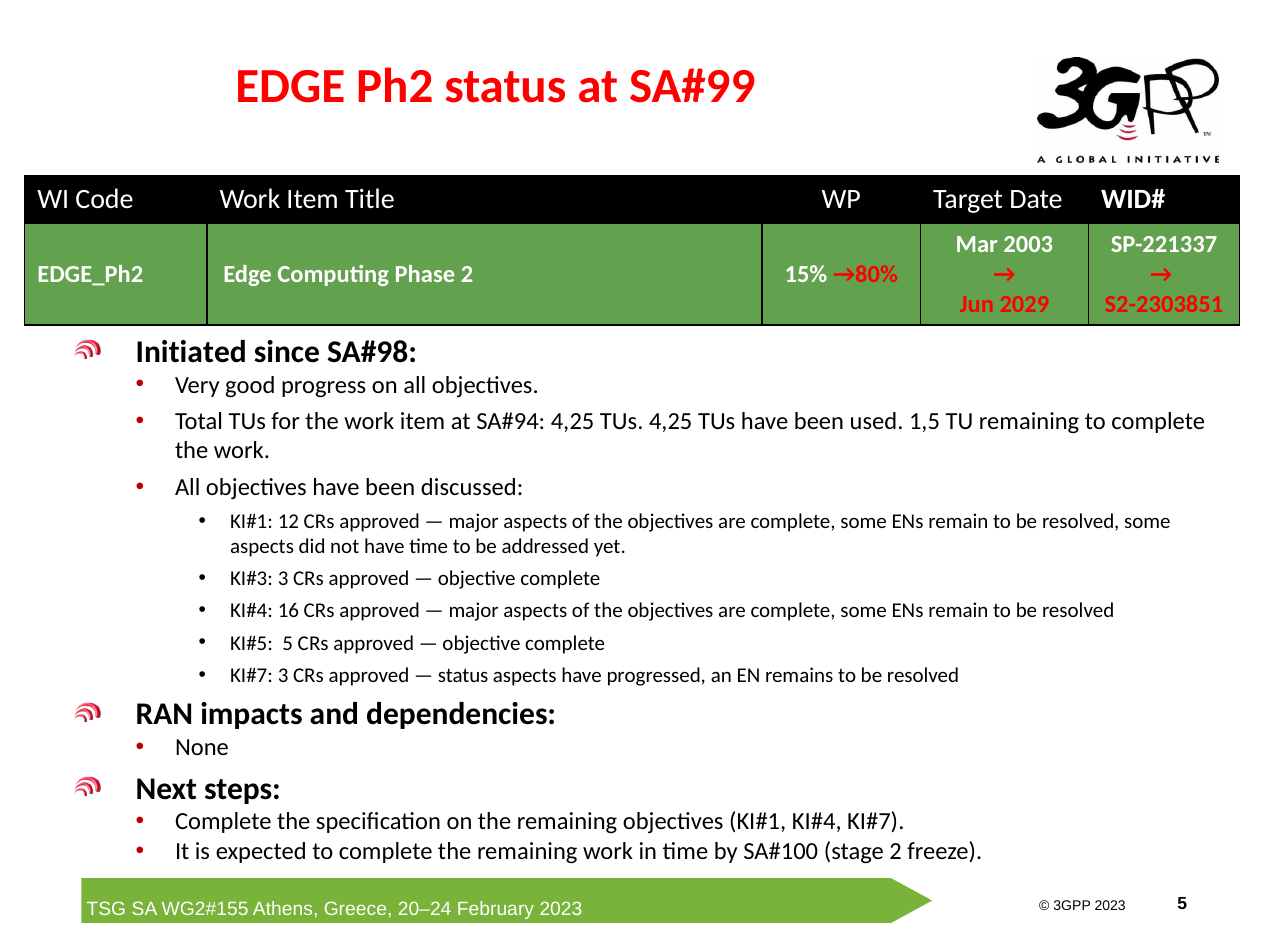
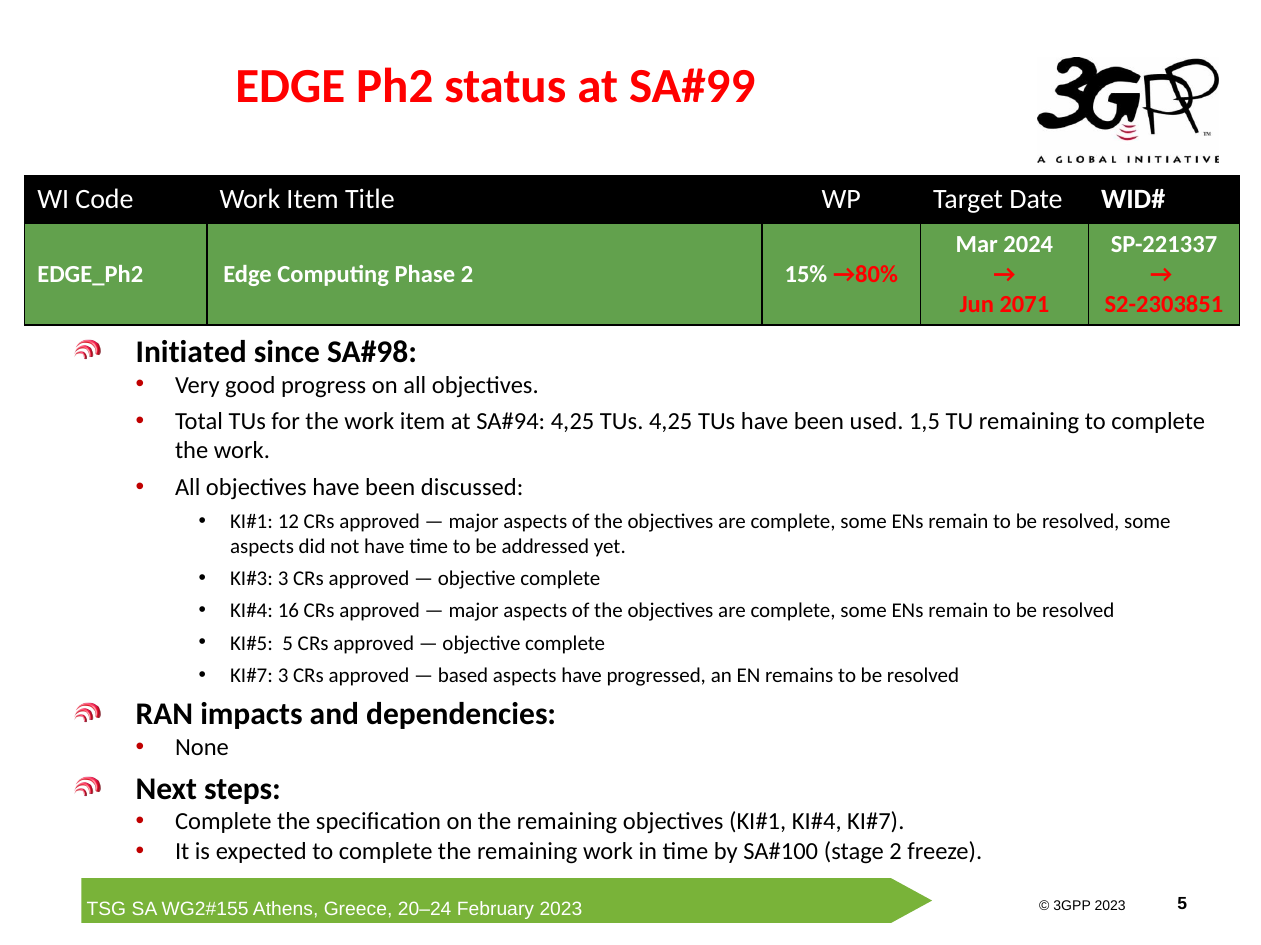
2003: 2003 -> 2024 (1028, 245)
2029: 2029 -> 2071 (1024, 304)
status: status -> based (463, 676)
